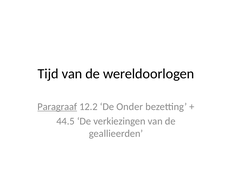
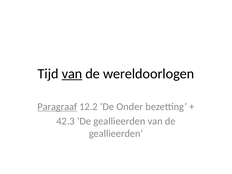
van underline: none -> present (72, 74)
44.5: 44.5 -> 42.3 (66, 121)
verkiezingen: verkiezingen -> geallieerden (119, 121)
